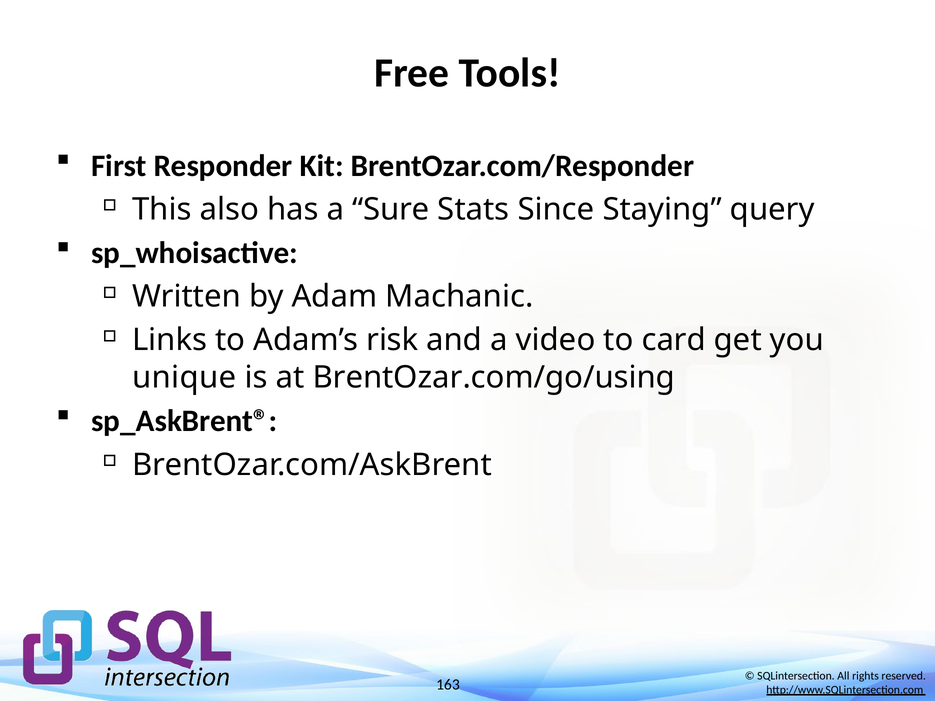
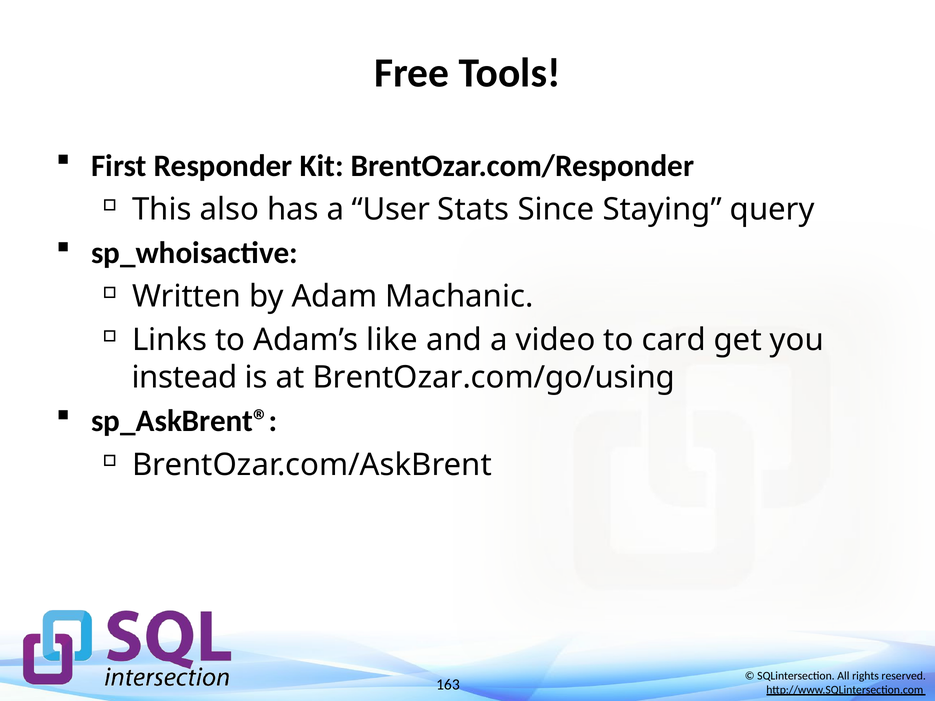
Sure: Sure -> User (391, 209)
risk: risk -> like (392, 340)
unique: unique -> instead (184, 378)
